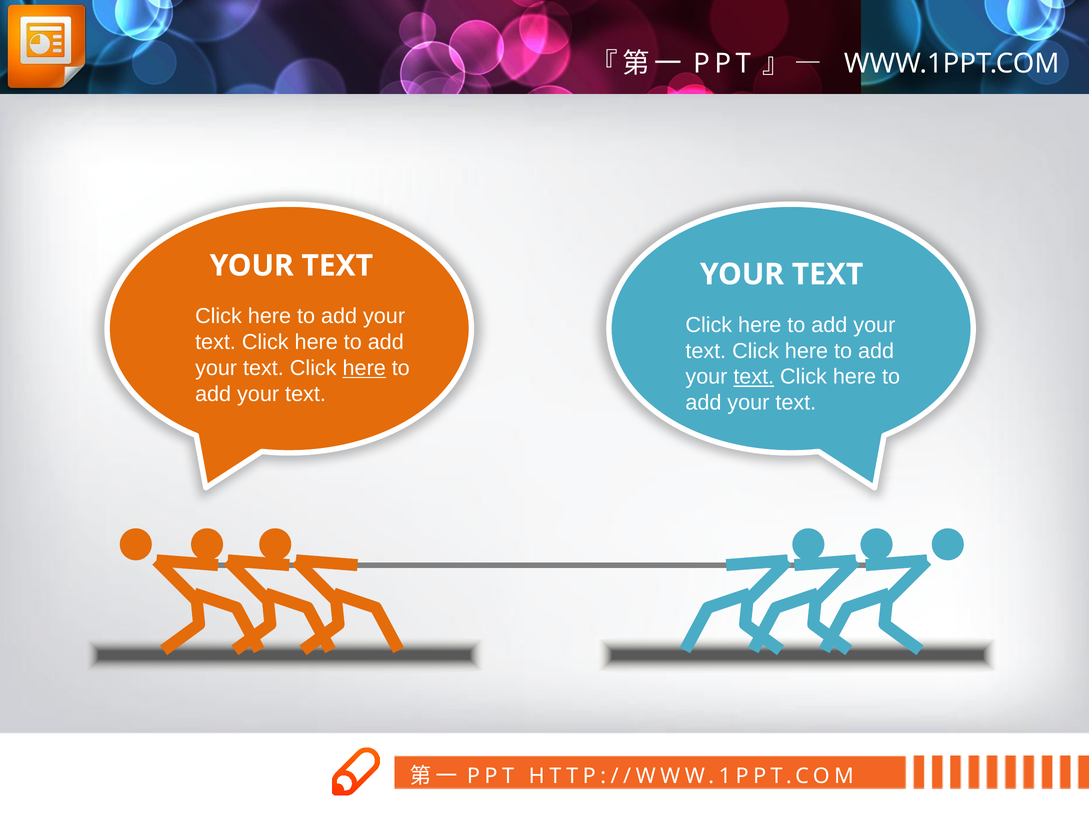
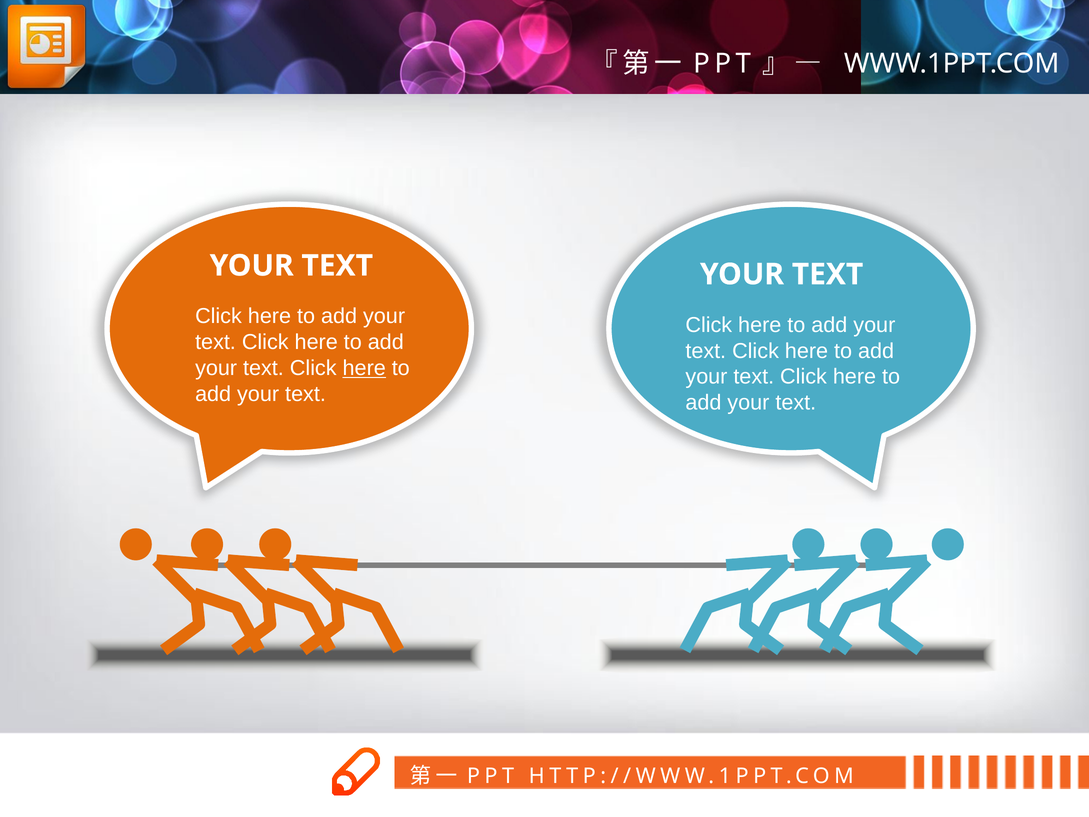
text underline: present -> none (754, 377)
